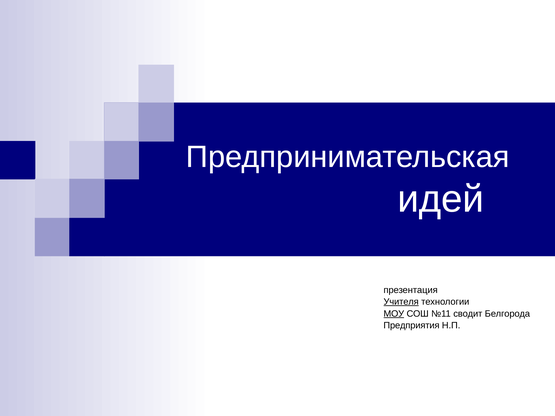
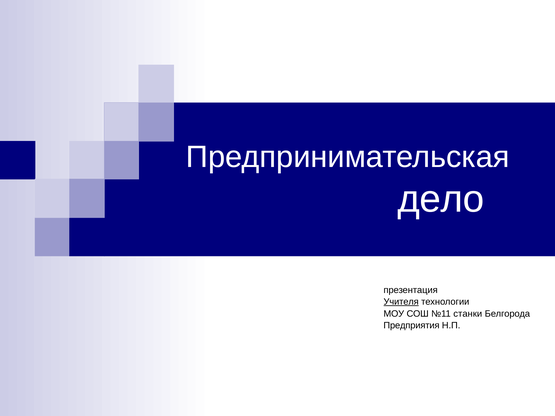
идей: идей -> дело (441, 199)
МОУ underline: present -> none (394, 314)
сводит: сводит -> станки (468, 314)
